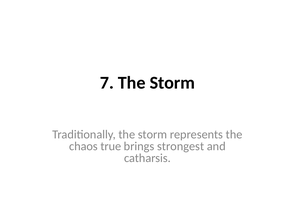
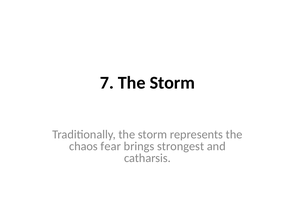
true: true -> fear (111, 146)
